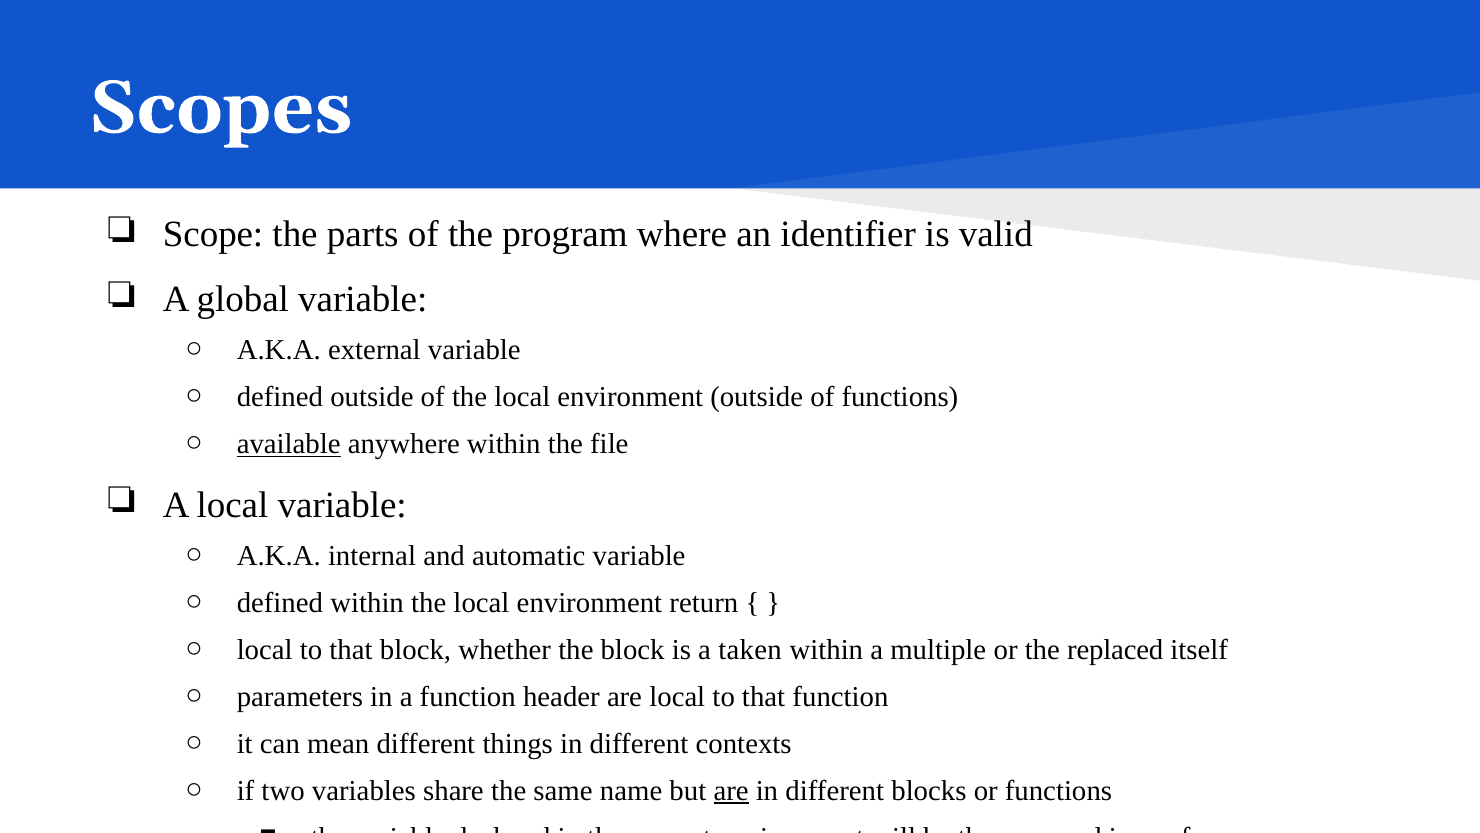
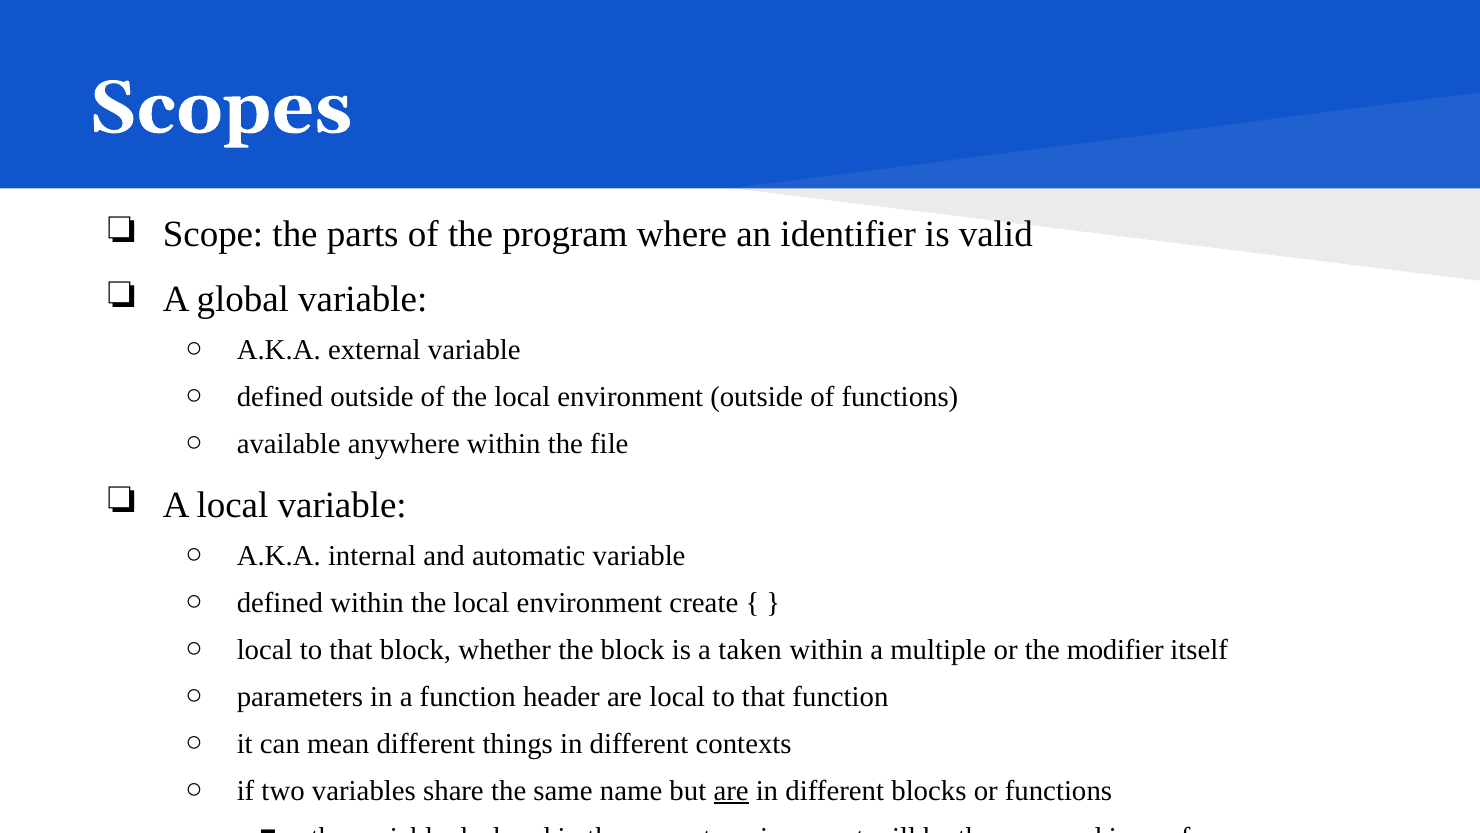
available underline: present -> none (289, 444)
return: return -> create (704, 603)
replaced: replaced -> modifier (1115, 650)
